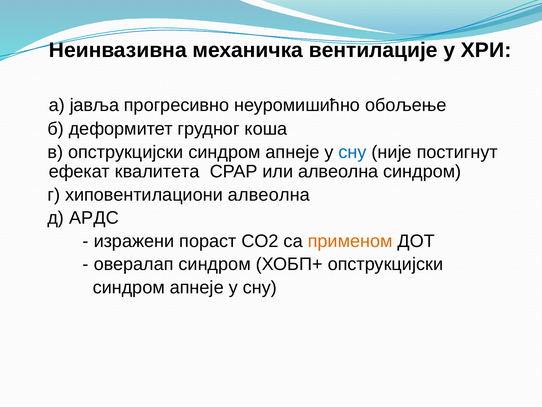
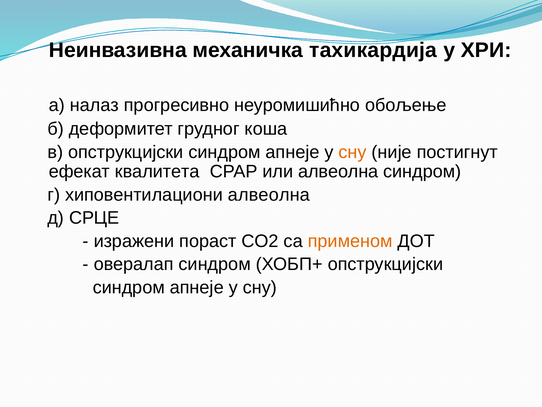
вентилације: вентилације -> тахикардија (373, 50)
јавља: јавља -> налаз (94, 105)
сну colour: blue -> orange (353, 152)
АРДС: АРДС -> СРЦЕ (94, 218)
